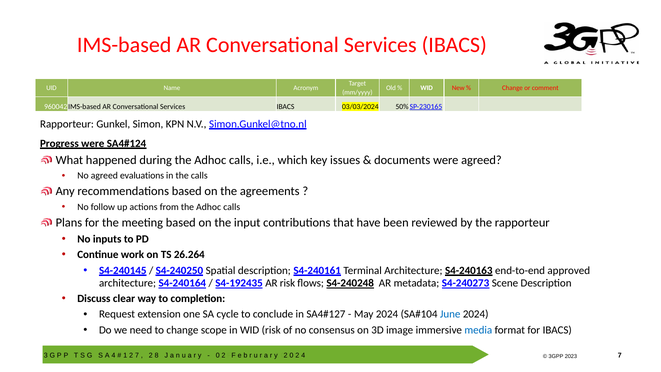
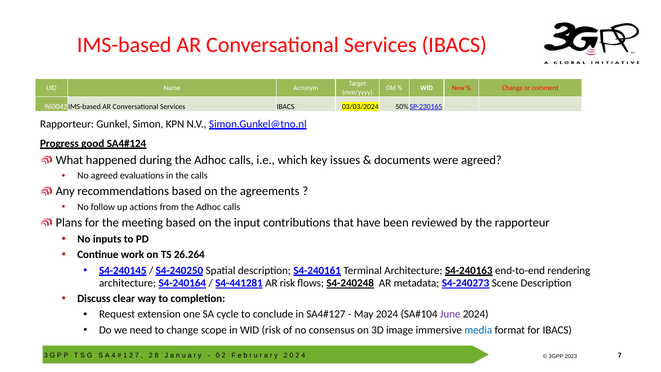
Progress were: were -> good (93, 143)
approved: approved -> rendering (569, 270)
S4-192435: S4-192435 -> S4-441281 (239, 283)
June colour: blue -> purple (450, 314)
